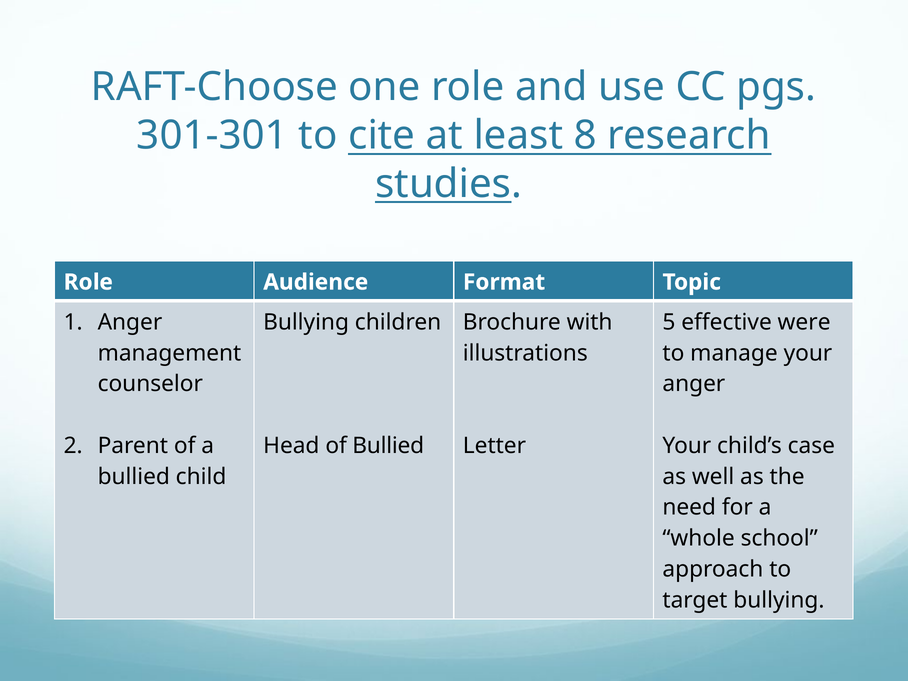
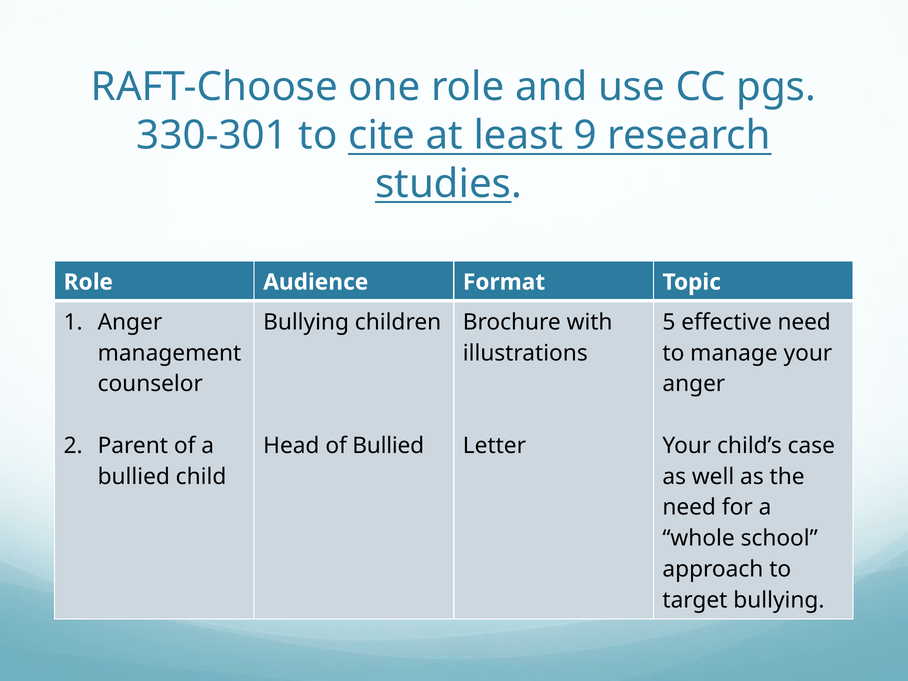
301-301: 301-301 -> 330-301 (212, 135)
8: 8 -> 9 (585, 135)
effective were: were -> need (804, 322)
